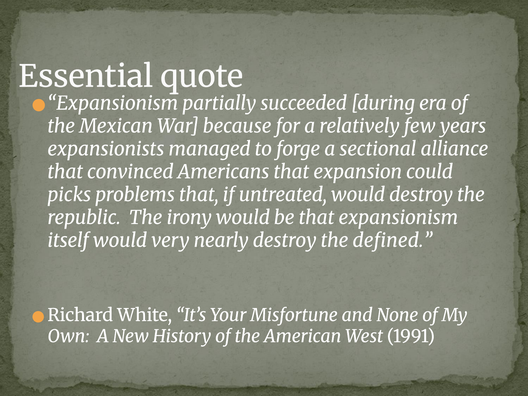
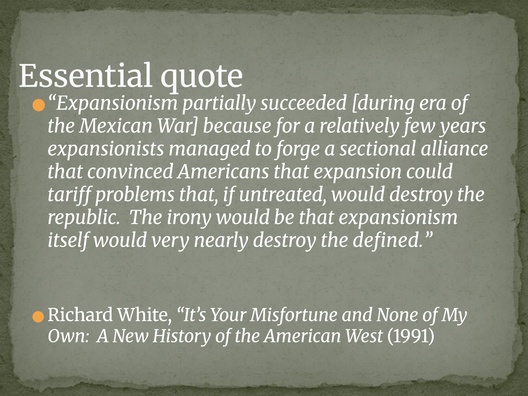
picks: picks -> tariff (69, 195)
